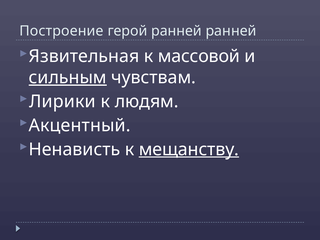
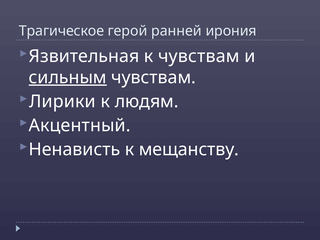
Построение: Построение -> Трагическое (62, 31)
ранней ранней: ранней -> ирония (231, 31)
к массовой: массовой -> чувствам (199, 56)
мещанству underline: present -> none (189, 149)
